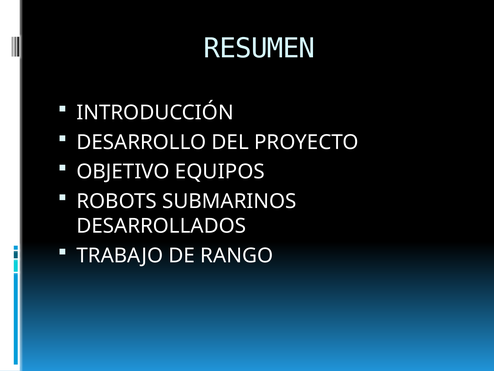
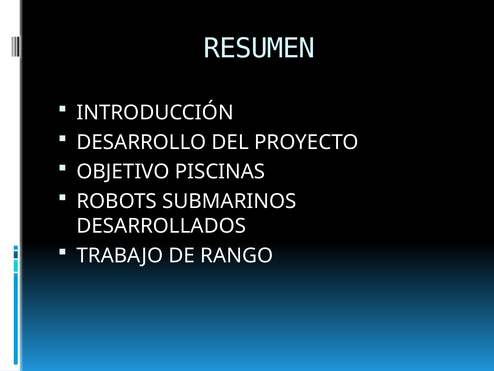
EQUIPOS: EQUIPOS -> PISCINAS (220, 172)
